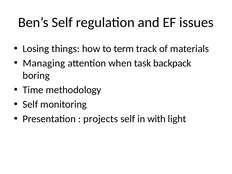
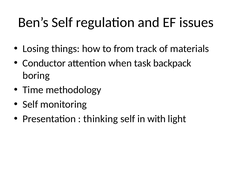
term: term -> from (124, 49)
Managing: Managing -> Conductor (44, 63)
projects: projects -> thinking (101, 119)
